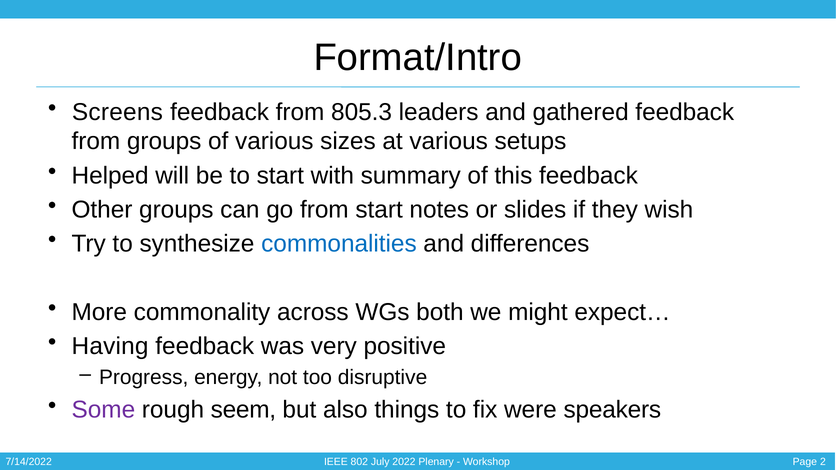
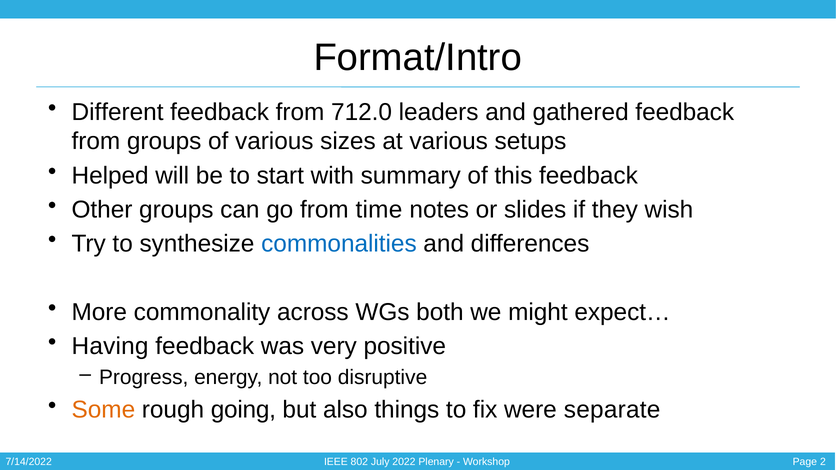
Screens: Screens -> Different (118, 112)
805.3: 805.3 -> 712.0 (362, 112)
from start: start -> time (379, 210)
Some colour: purple -> orange (103, 410)
seem: seem -> going (243, 410)
speakers: speakers -> separate (612, 410)
